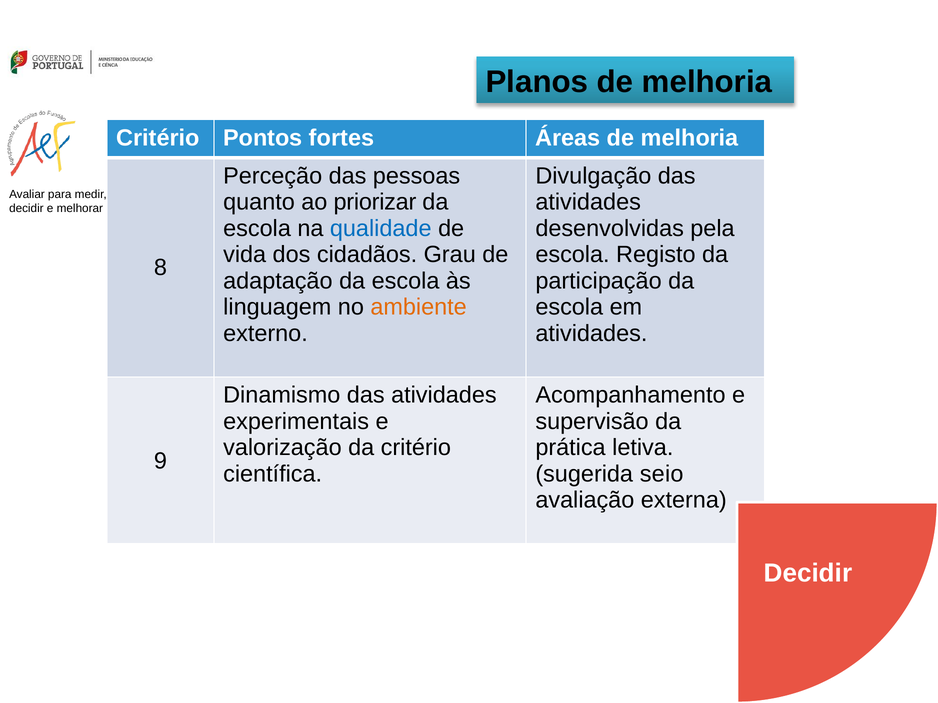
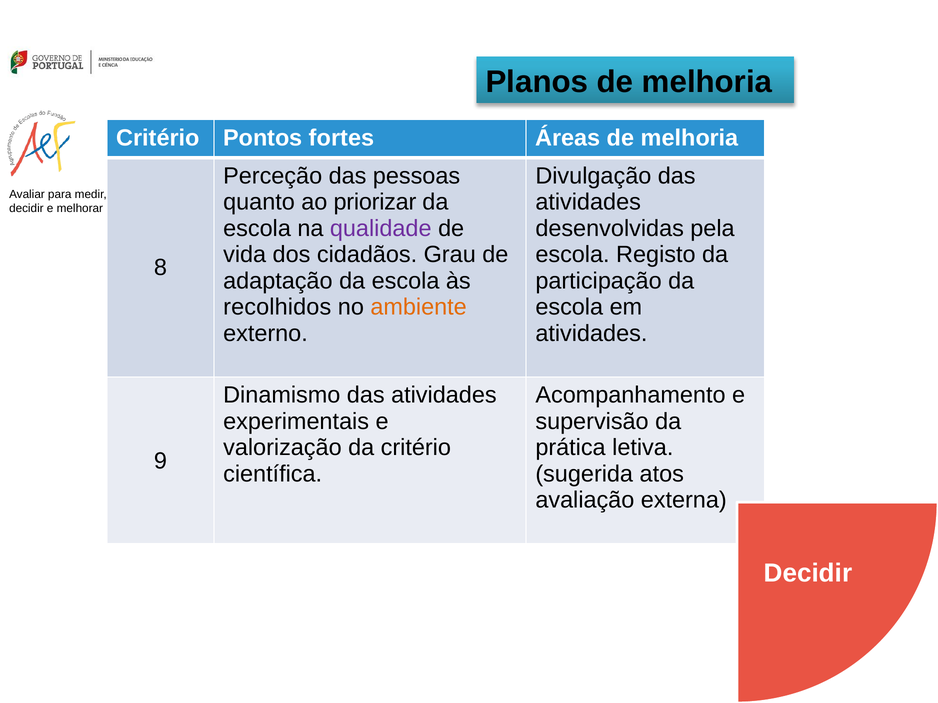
qualidade colour: blue -> purple (381, 228)
linguagem: linguagem -> recolhidos (277, 307)
seio: seio -> atos (662, 474)
